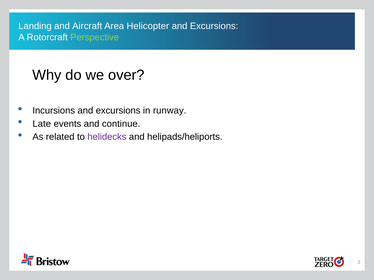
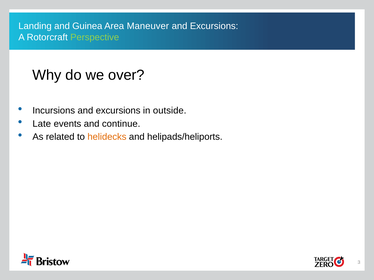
Aircraft: Aircraft -> Guinea (87, 26)
Helicopter: Helicopter -> Maneuver (148, 26)
runway: runway -> outside (170, 111)
helidecks colour: purple -> orange (107, 137)
